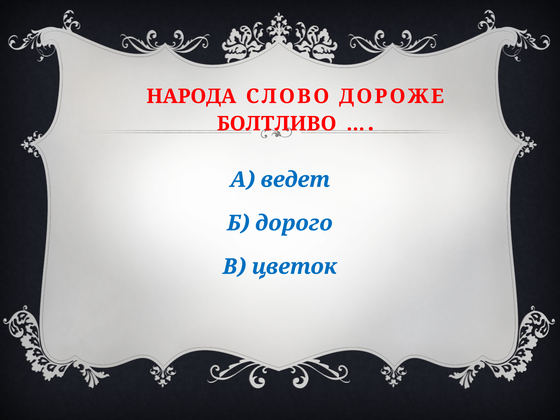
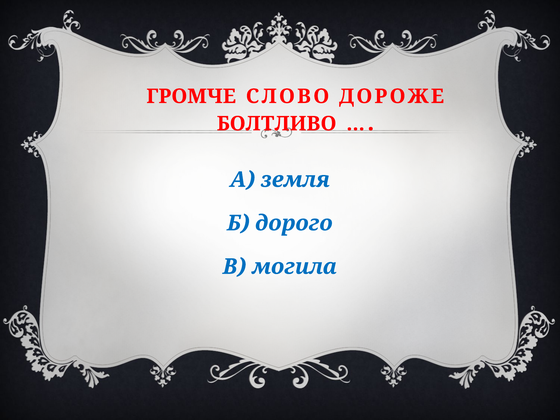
НАРОДА: НАРОДА -> ГРОМЧЕ (191, 96)
ведет: ведет -> земля (295, 180)
цветок: цветок -> могила (294, 267)
